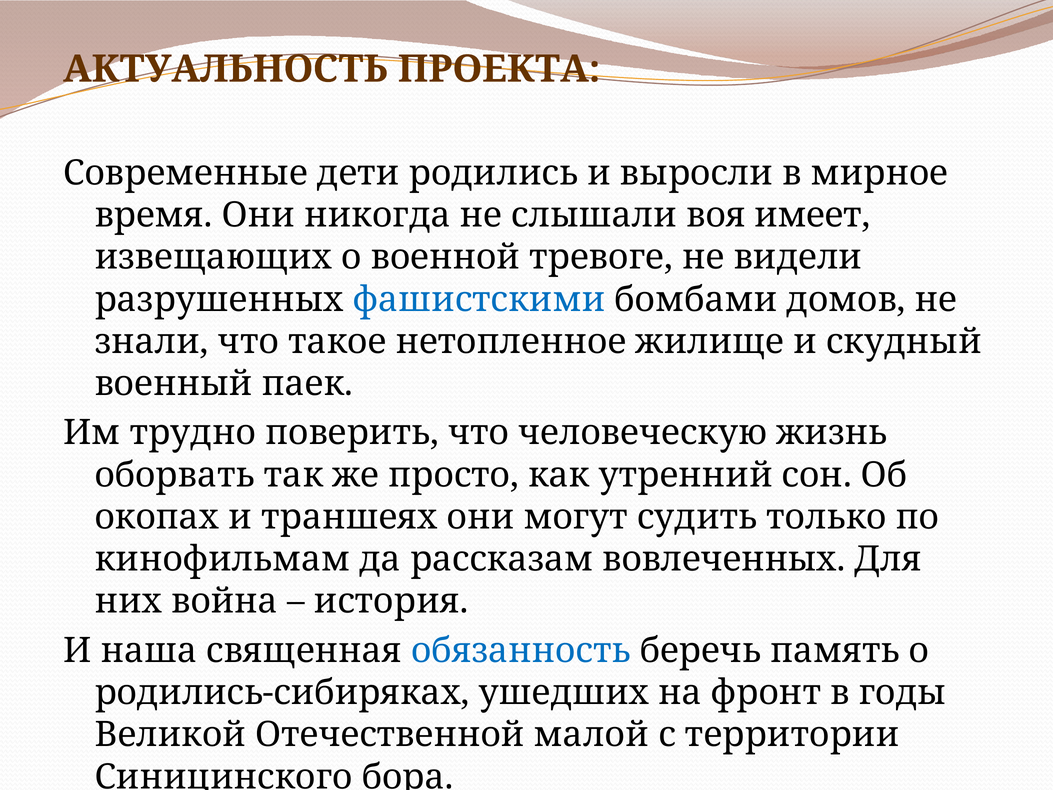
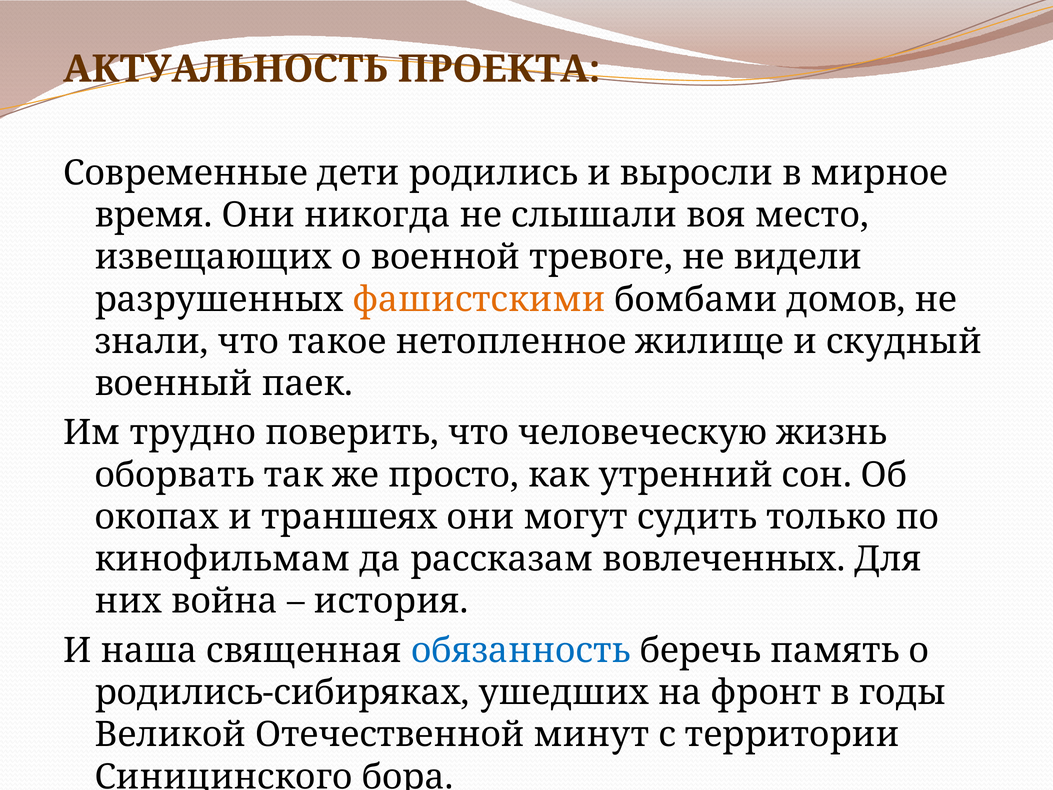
имеет: имеет -> место (812, 215)
фашистскими colour: blue -> orange (479, 299)
малой: малой -> минут (591, 735)
